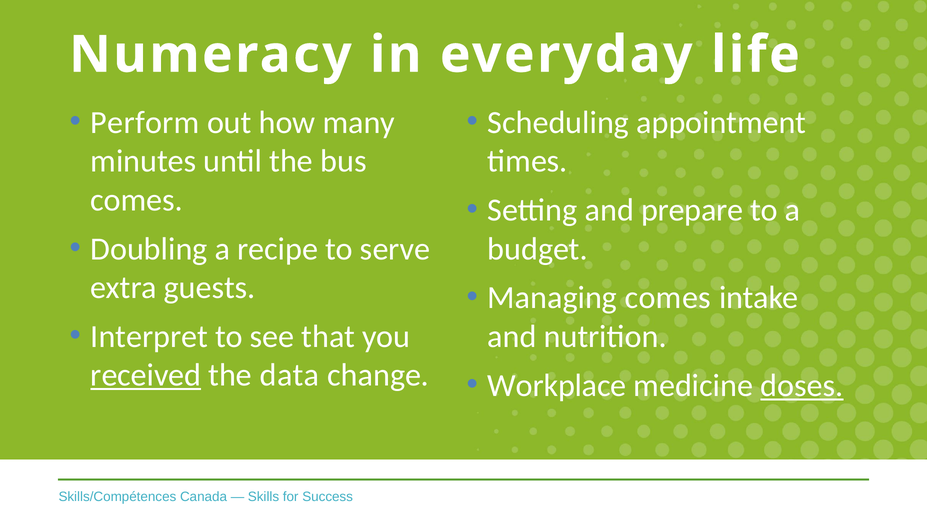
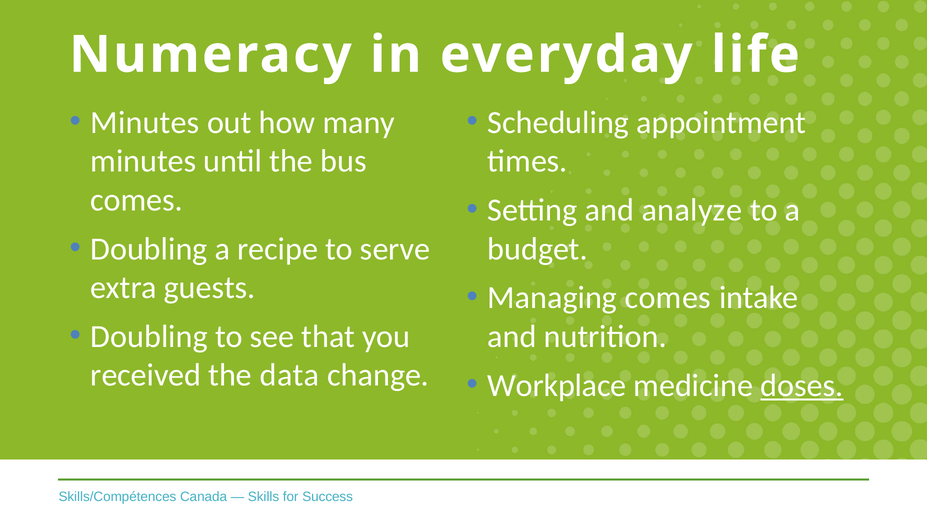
Perform: Perform -> Minutes (145, 123)
prepare: prepare -> analyze (692, 210)
Interpret: Interpret -> Doubling (149, 336)
received underline: present -> none (146, 375)
